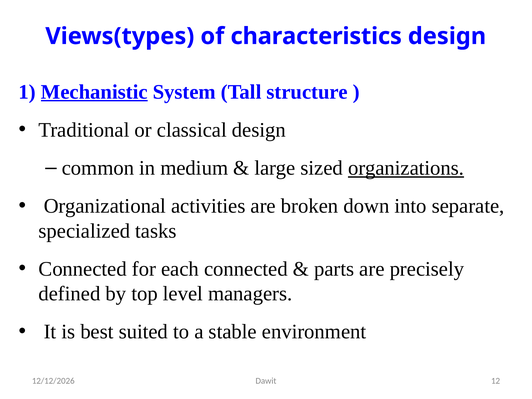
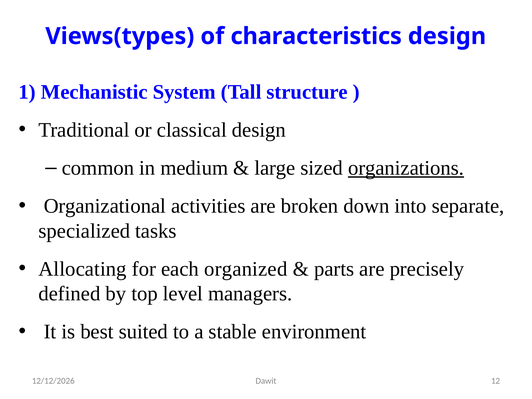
Mechanistic underline: present -> none (94, 92)
Connected: Connected -> Allocating (83, 269)
each connected: connected -> organized (246, 269)
